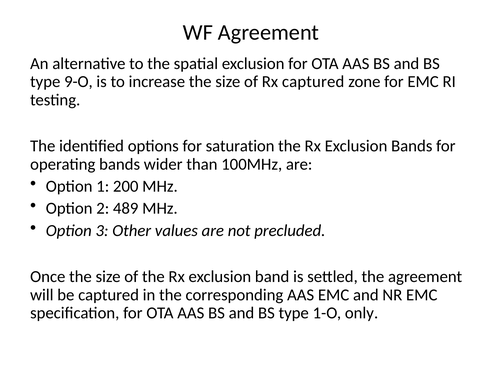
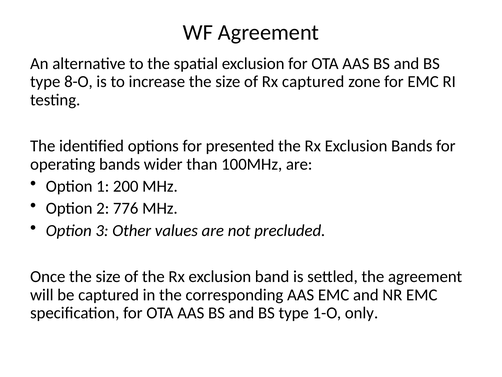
9-O: 9-O -> 8-O (78, 82)
saturation: saturation -> presented (240, 146)
489: 489 -> 776 (126, 208)
